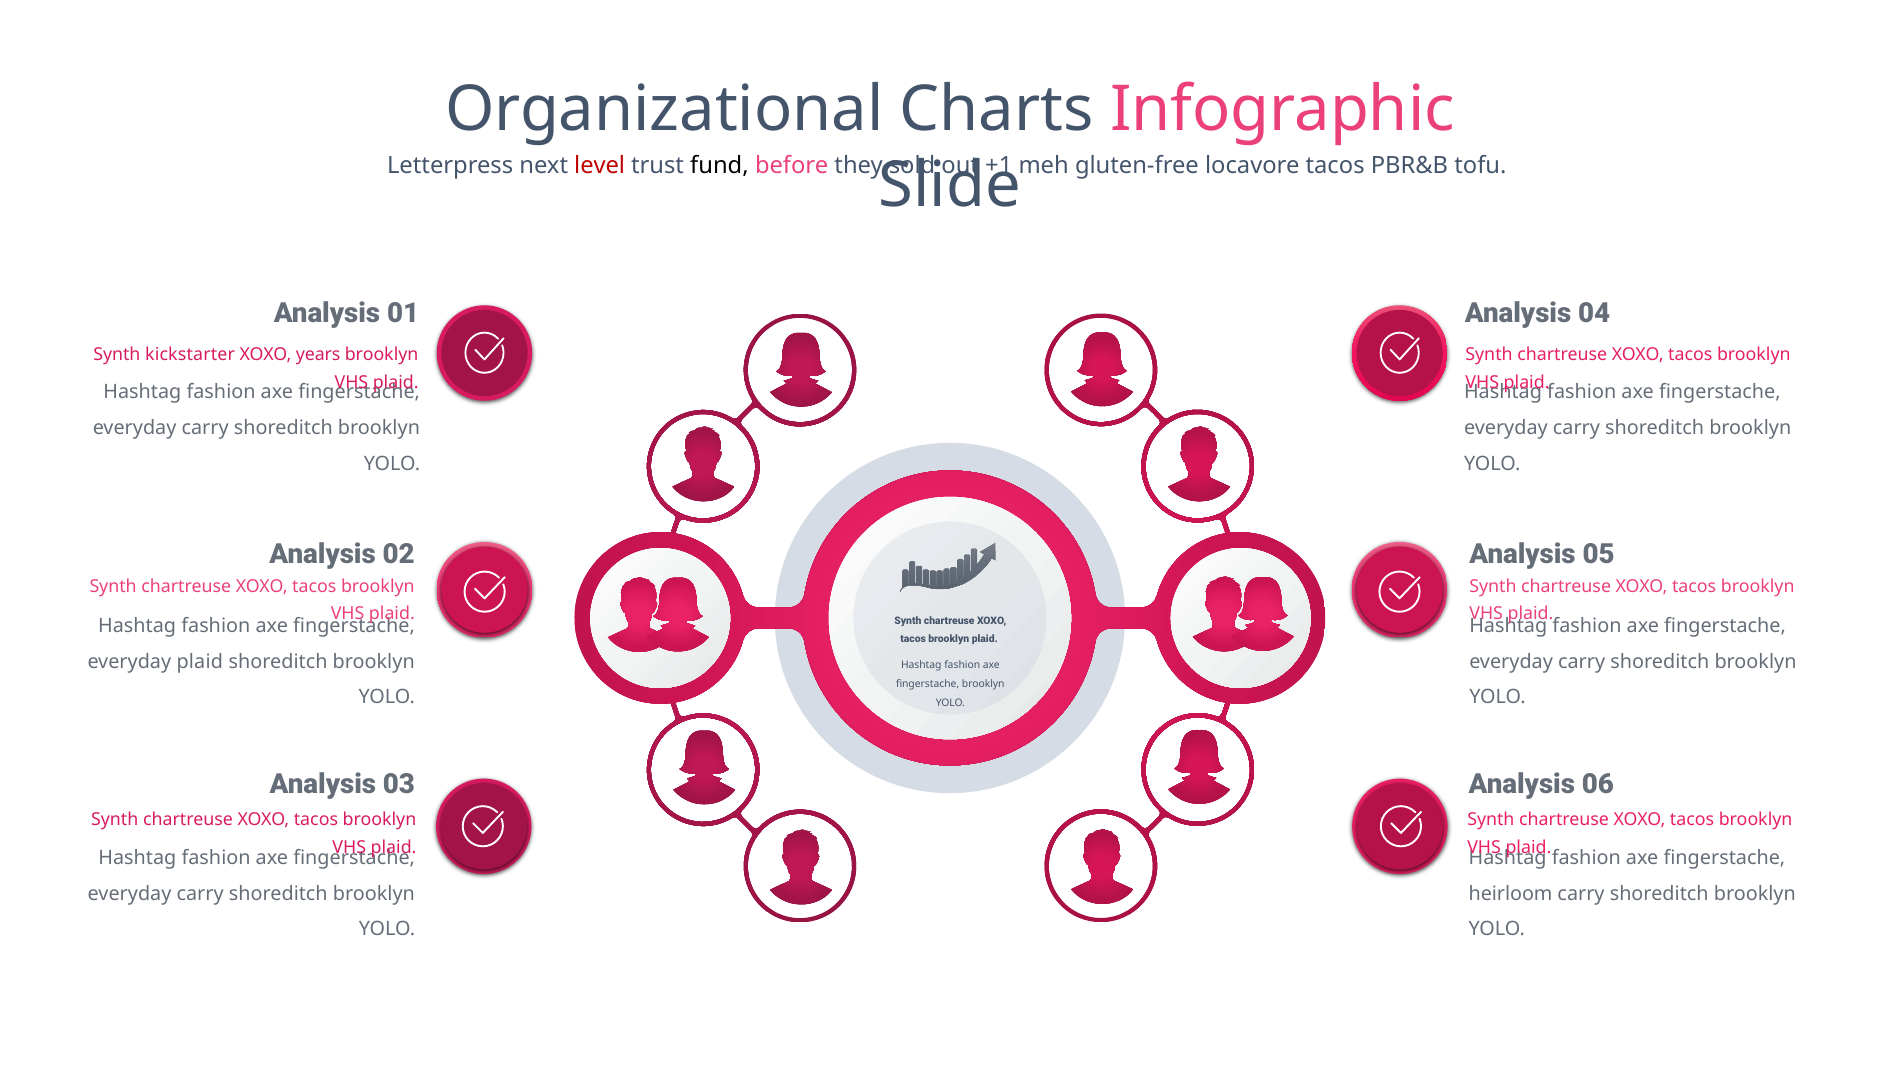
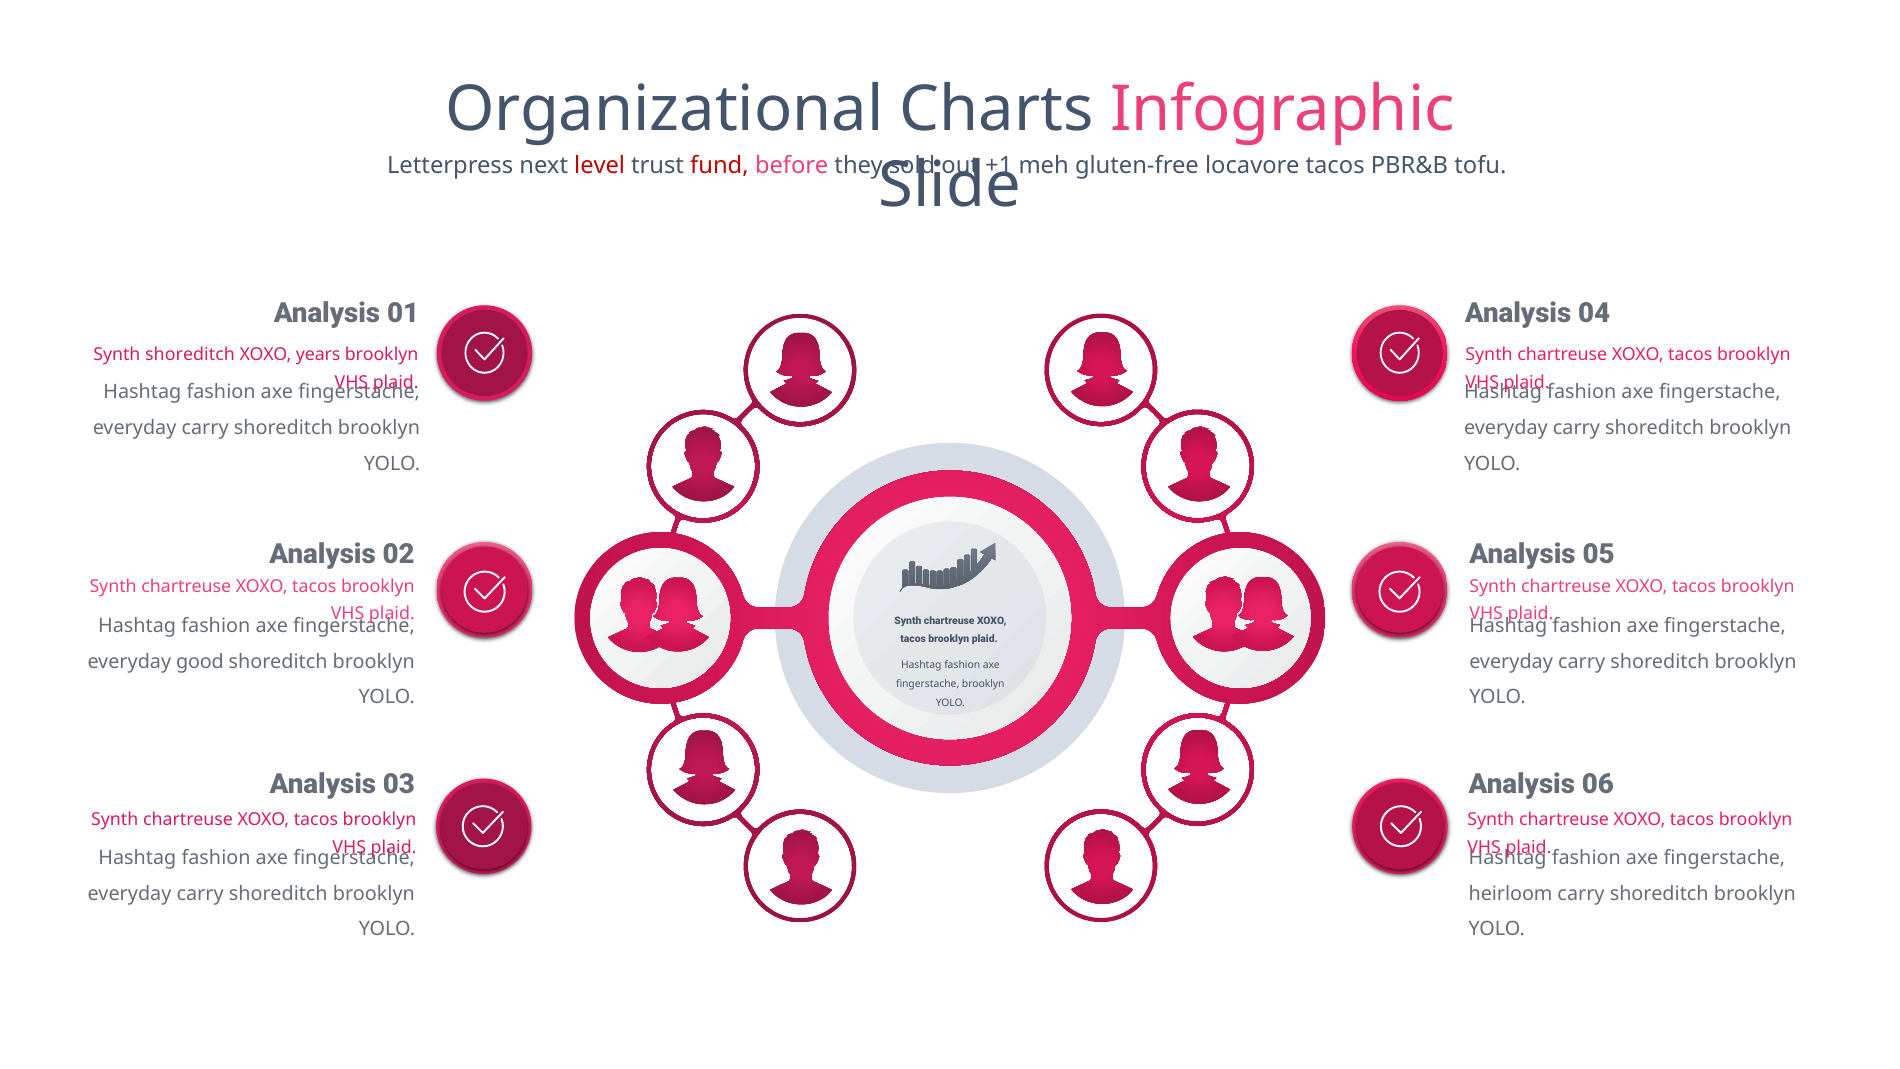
fund colour: black -> red (719, 166)
Synth kickstarter: kickstarter -> shoreditch (190, 355)
everyday plaid: plaid -> good (200, 662)
